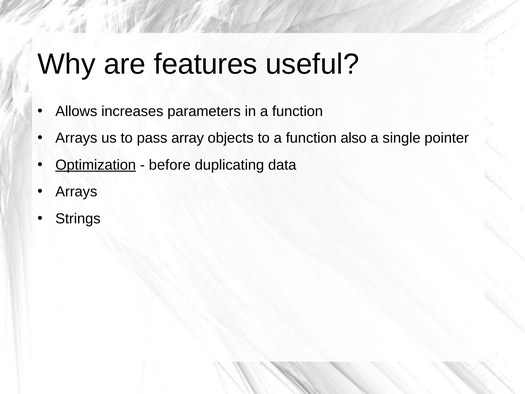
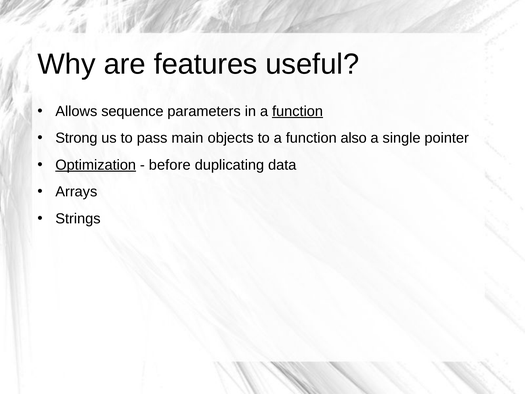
increases: increases -> sequence (132, 111)
function underline: none -> present (298, 111)
Arrays: Arrays -> Strong (76, 138)
array: array -> main (187, 138)
